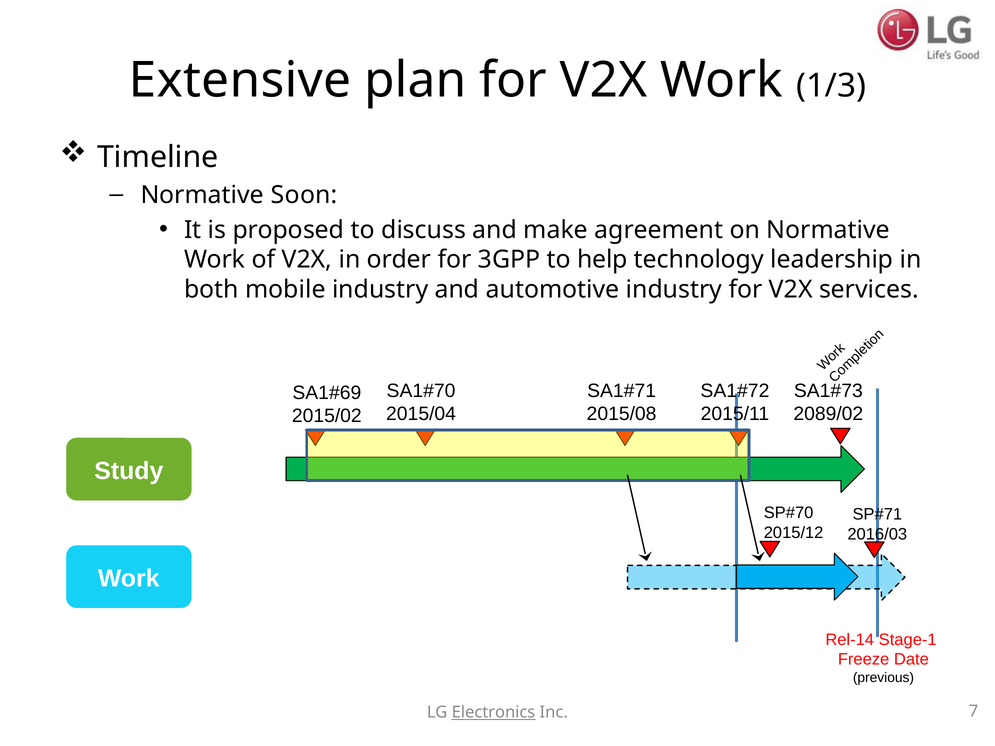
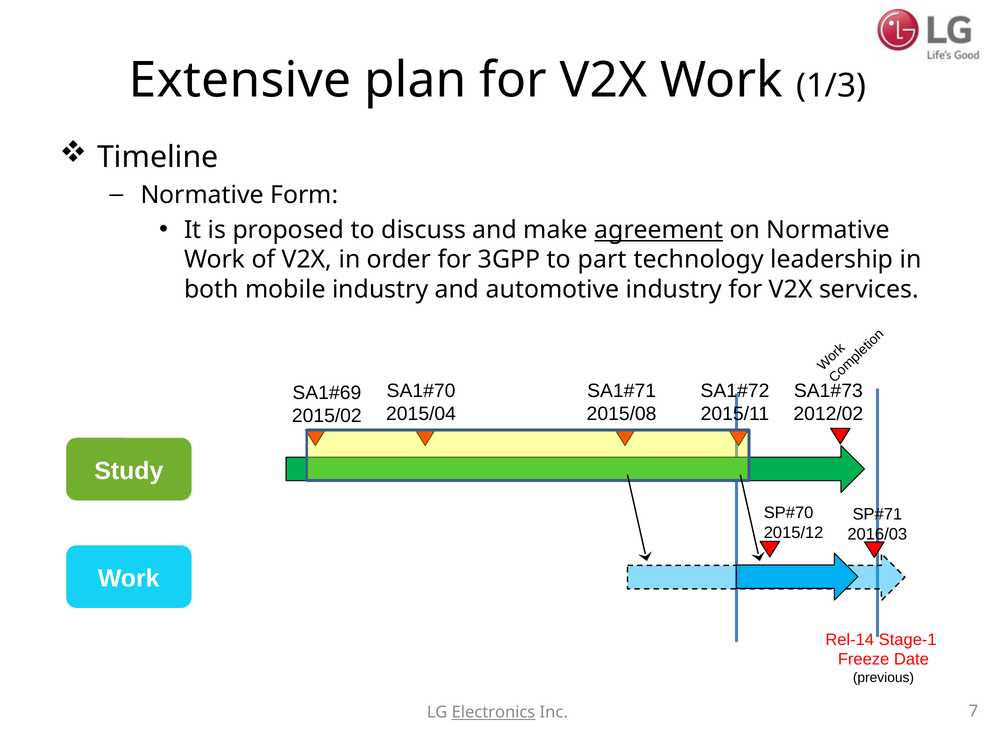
Soon: Soon -> Form (304, 195)
agreement underline: none -> present (659, 230)
help: help -> part (602, 260)
2089/02: 2089/02 -> 2012/02 (828, 414)
